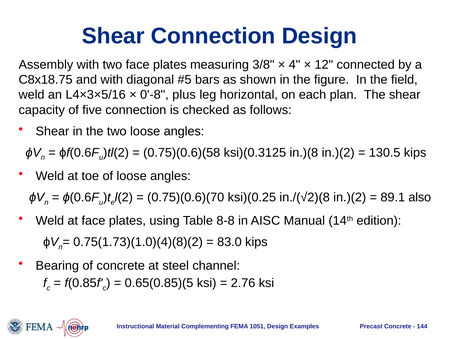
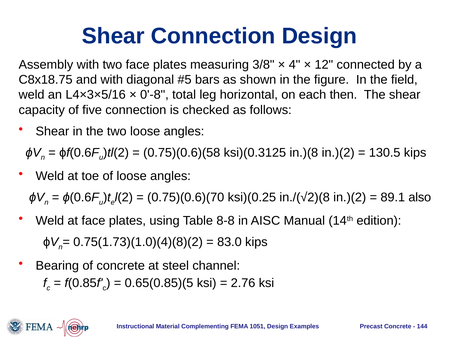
plus: plus -> total (184, 95)
plan: plan -> then (343, 95)
